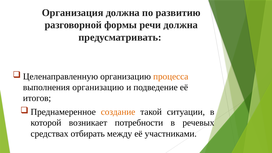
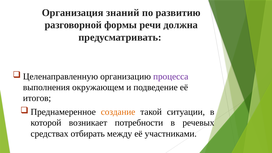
Организация должна: должна -> знаний (123, 13)
процесса colour: orange -> purple (171, 76)
выполнения организацию: организацию -> окружающем (98, 87)
